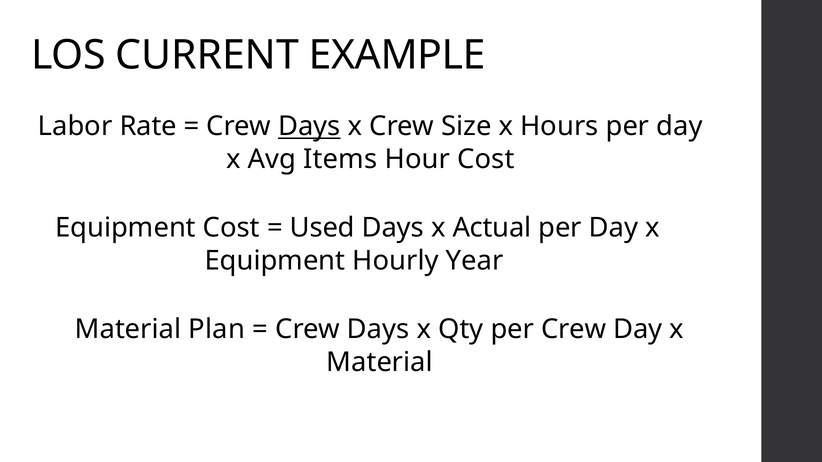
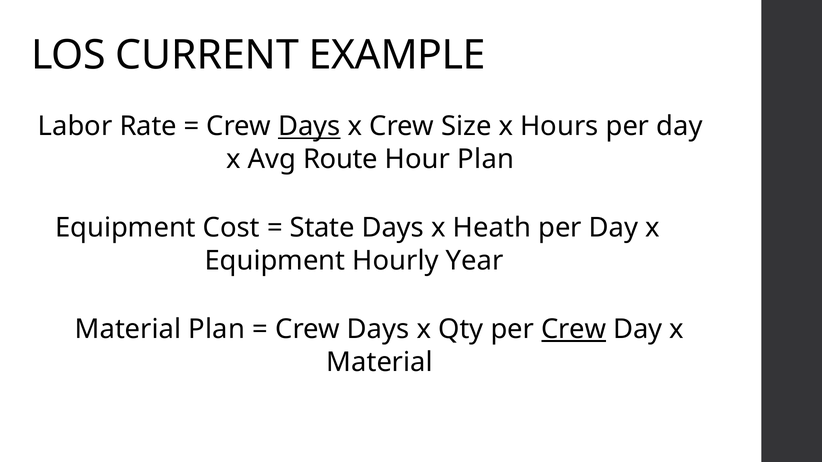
Items: Items -> Route (340, 159)
Hour Cost: Cost -> Plan (486, 159)
Used: Used -> State (322, 228)
Actual: Actual -> Heath (492, 228)
Crew underline: none -> present (574, 330)
